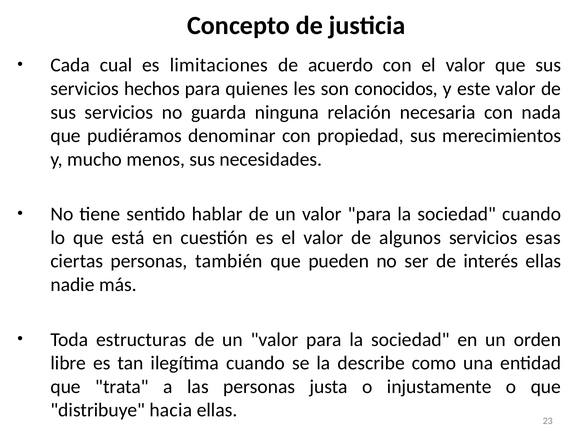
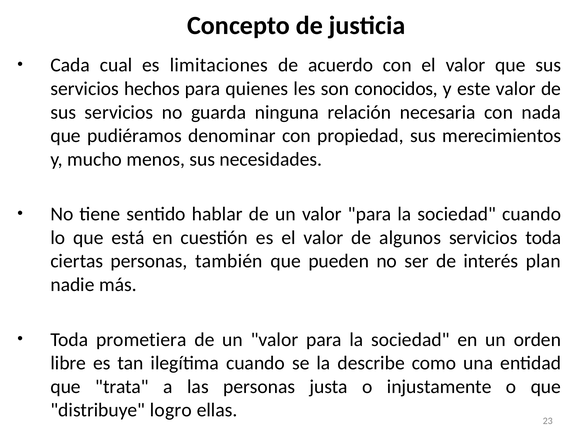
servicios esas: esas -> toda (543, 238)
interés ellas: ellas -> plan (543, 261)
estructuras: estructuras -> prometiera (141, 340)
hacia: hacia -> logro (171, 410)
